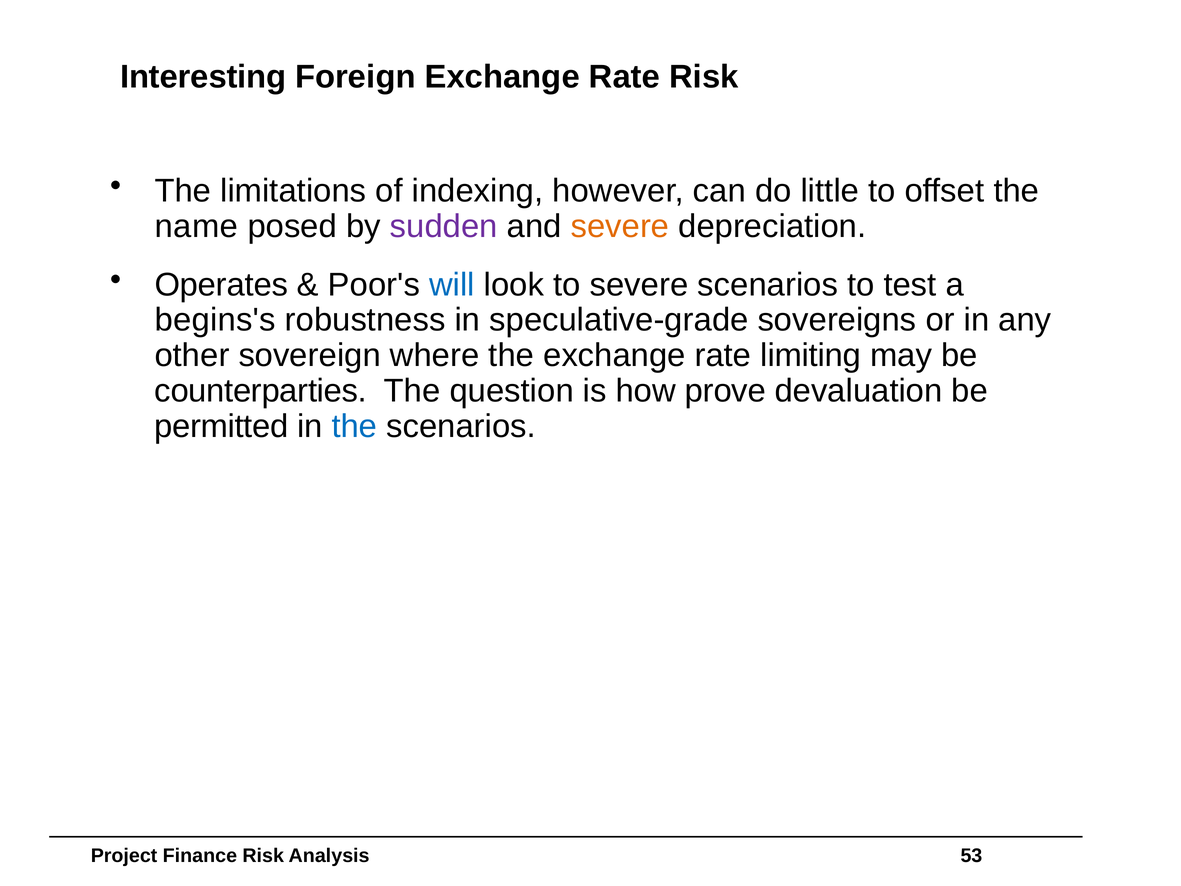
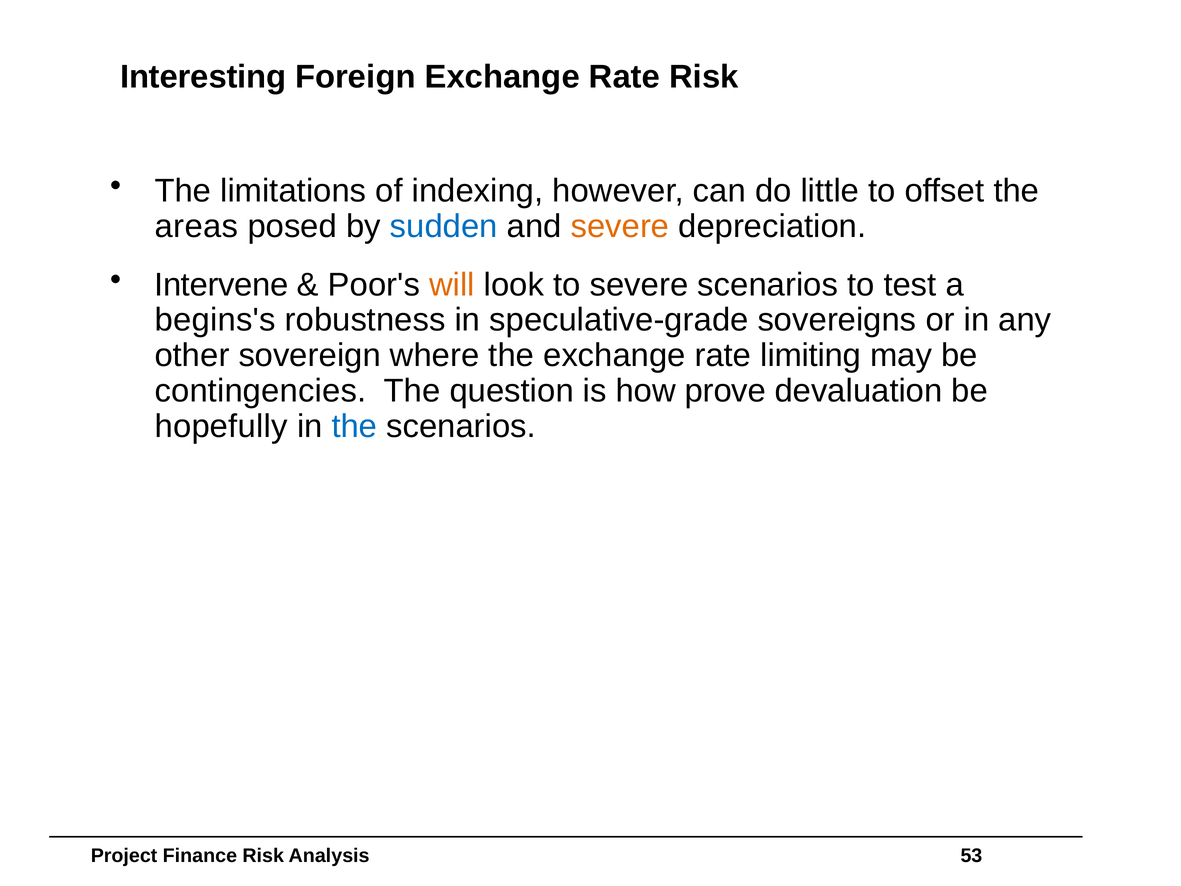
name: name -> areas (196, 226)
sudden colour: purple -> blue (444, 226)
Operates: Operates -> Intervene (221, 285)
will colour: blue -> orange (452, 285)
counterparties: counterparties -> contingencies (260, 391)
permitted: permitted -> hopefully (221, 426)
